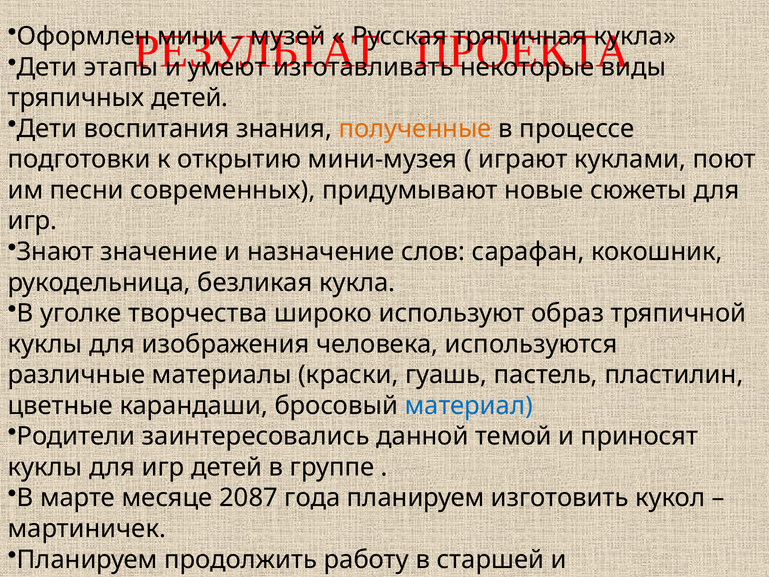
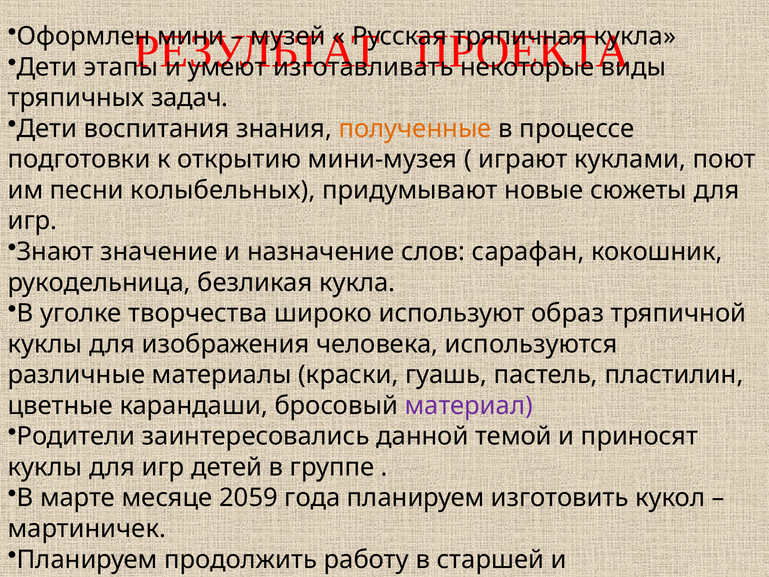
тряпичных детей: детей -> задач (190, 98)
современных: современных -> колыбельных (223, 190)
материал colour: blue -> purple (469, 405)
2087: 2087 -> 2059 (249, 498)
